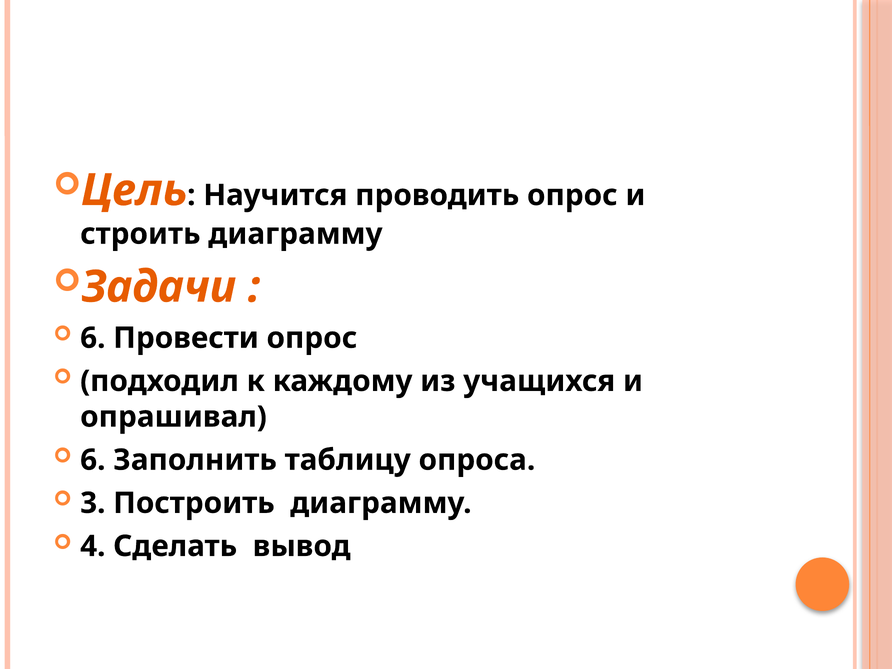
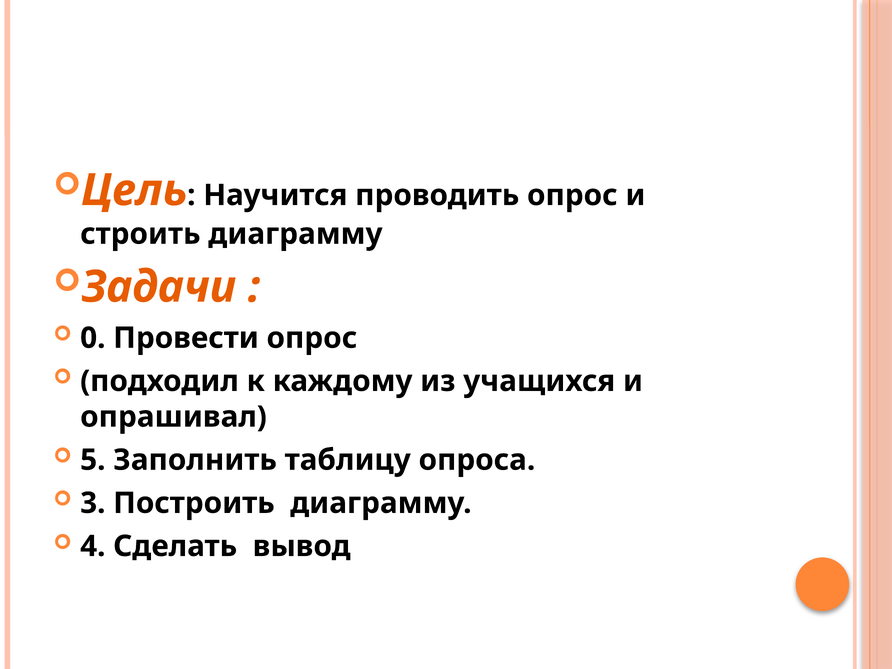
6: 6 -> 0 (93, 338)
6: 6 -> 5 (93, 460)
